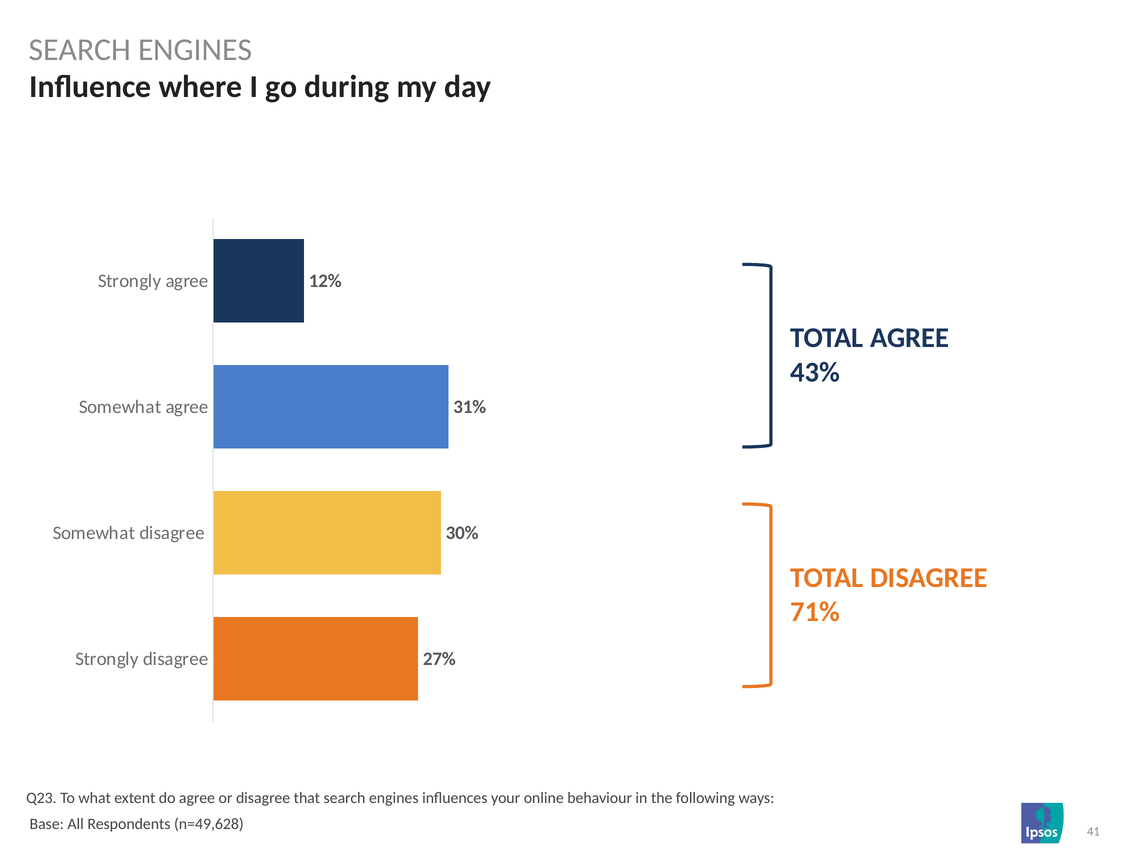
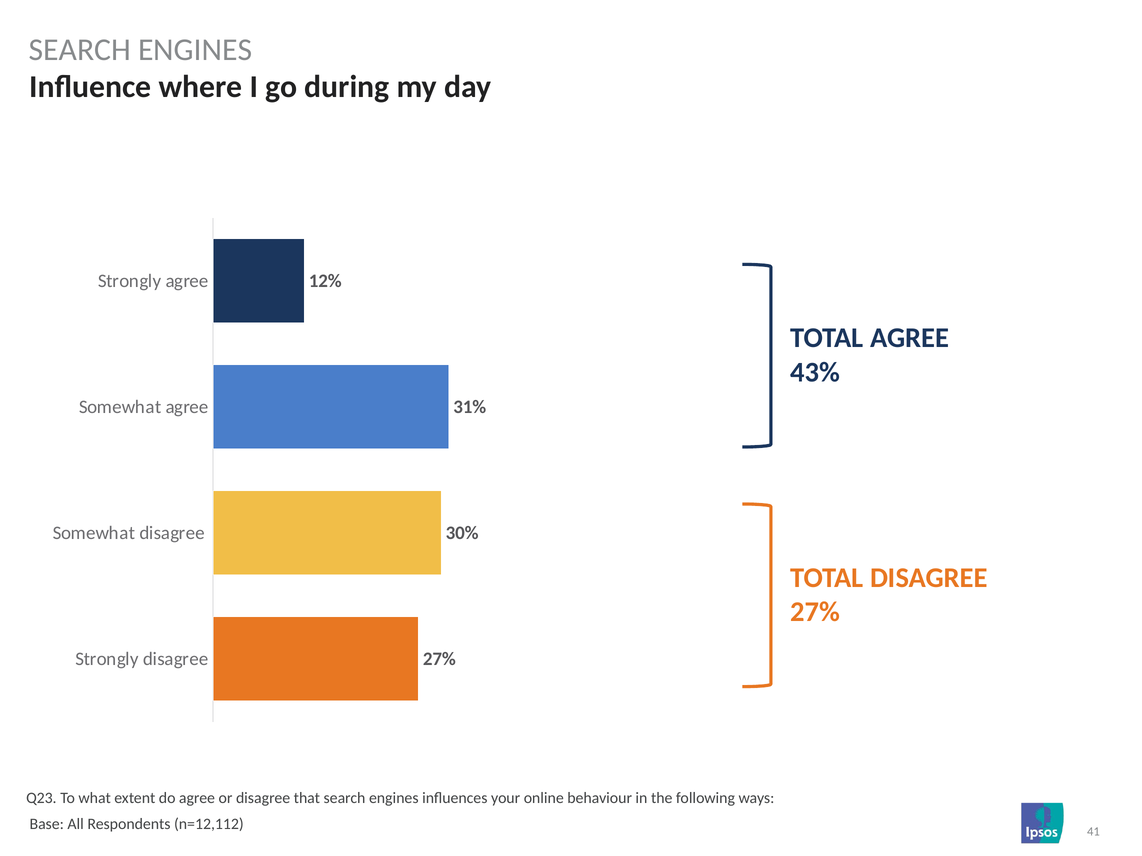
71%: 71% -> 27% (815, 612)
n=49,628: n=49,628 -> n=12,112 (209, 824)
